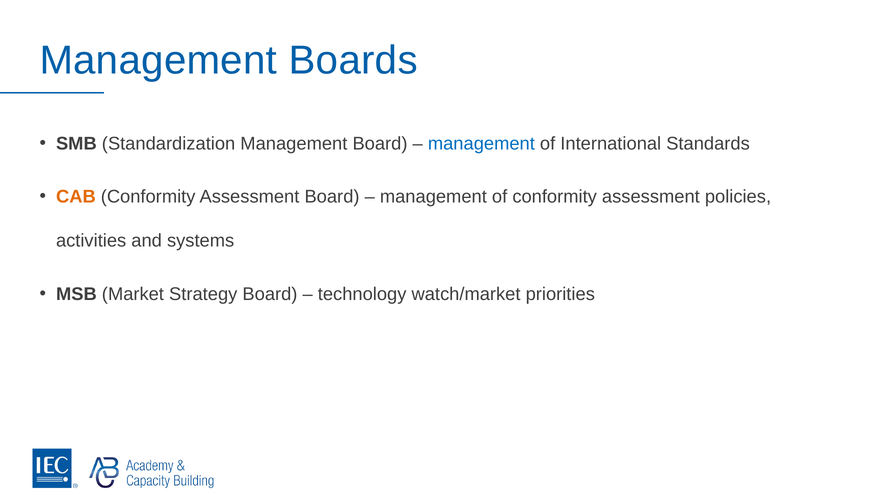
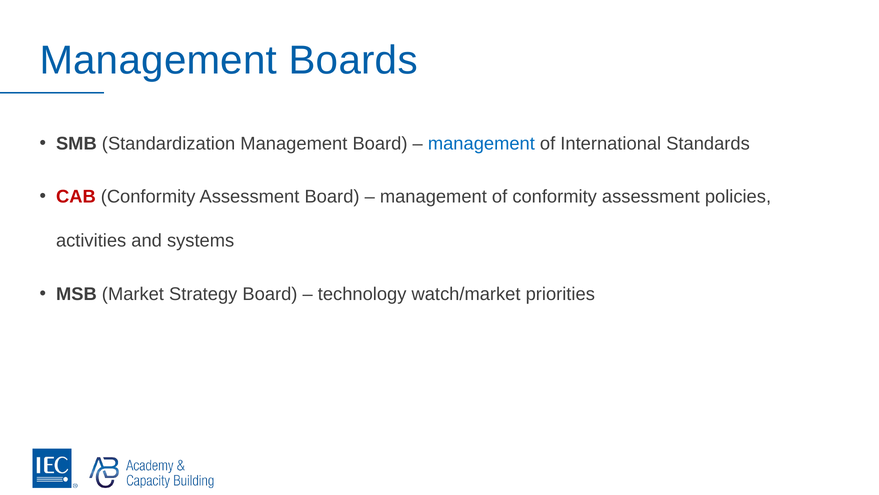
CAB colour: orange -> red (76, 197)
